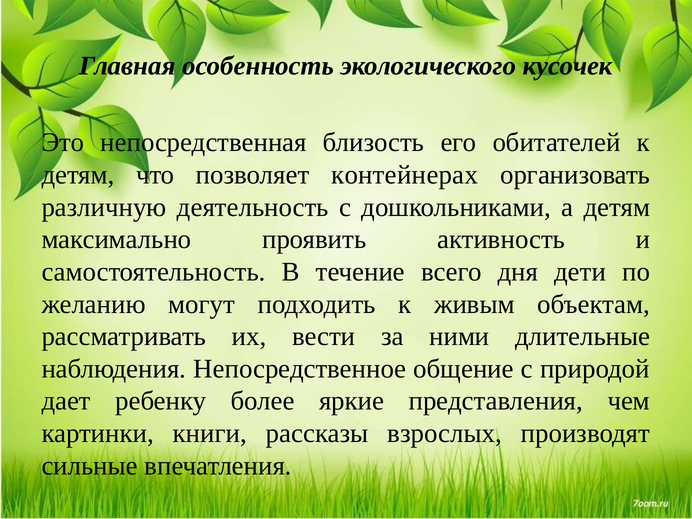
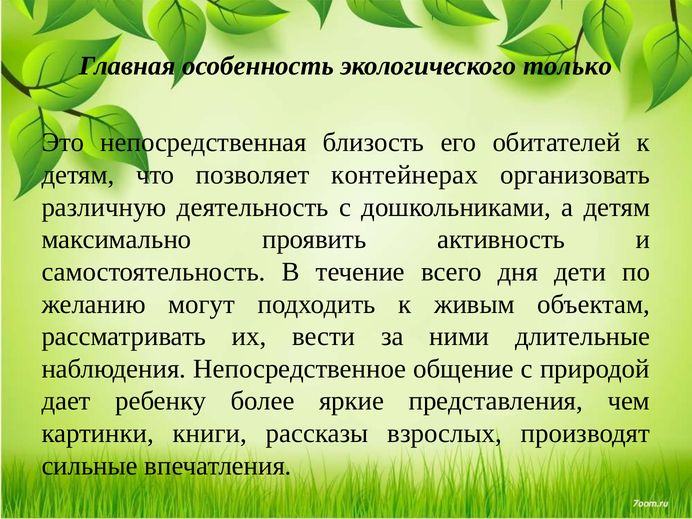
кусочек: кусочек -> только (568, 66)
